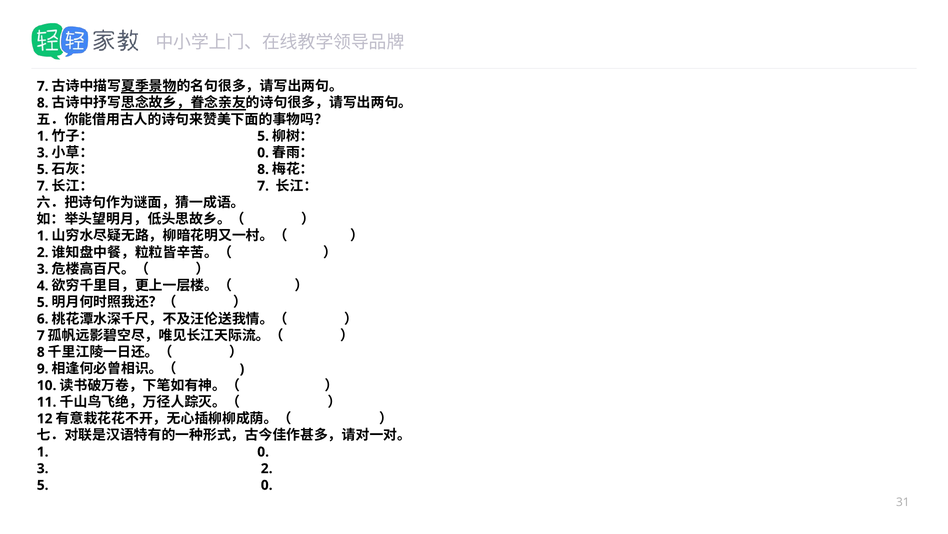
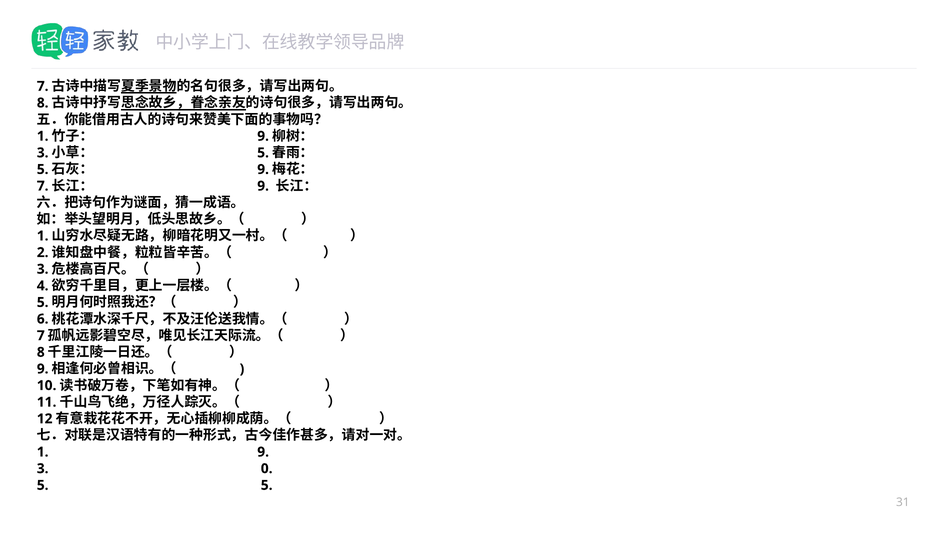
5: 5 -> 9 (263, 136)
0: 0 -> 5 (263, 153)
8: 8 -> 9 (263, 169)
7: 7 -> 9 (263, 186)
1 0: 0 -> 9 (263, 451)
3 2: 2 -> 0 (267, 468)
5 0: 0 -> 5 (267, 485)
